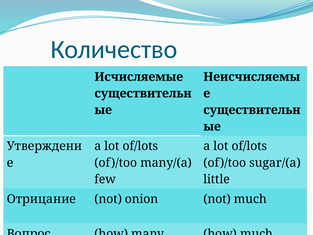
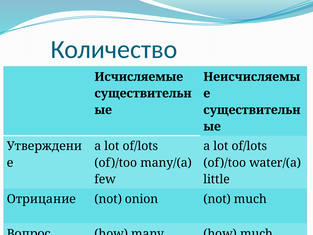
sugar/(a: sugar/(a -> water/(a (275, 163)
